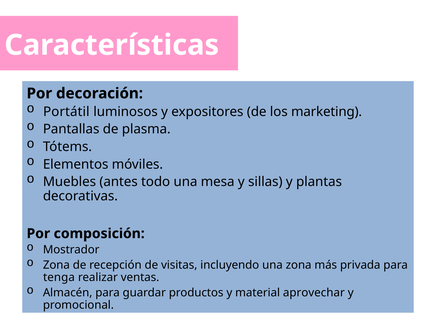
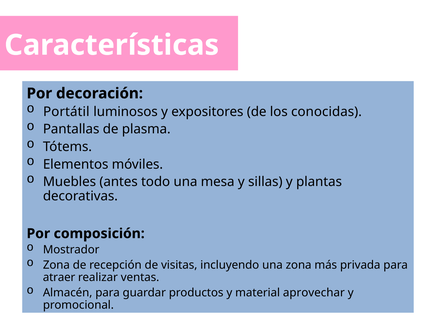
marketing: marketing -> conocidas (326, 111)
tenga: tenga -> atraer (59, 277)
